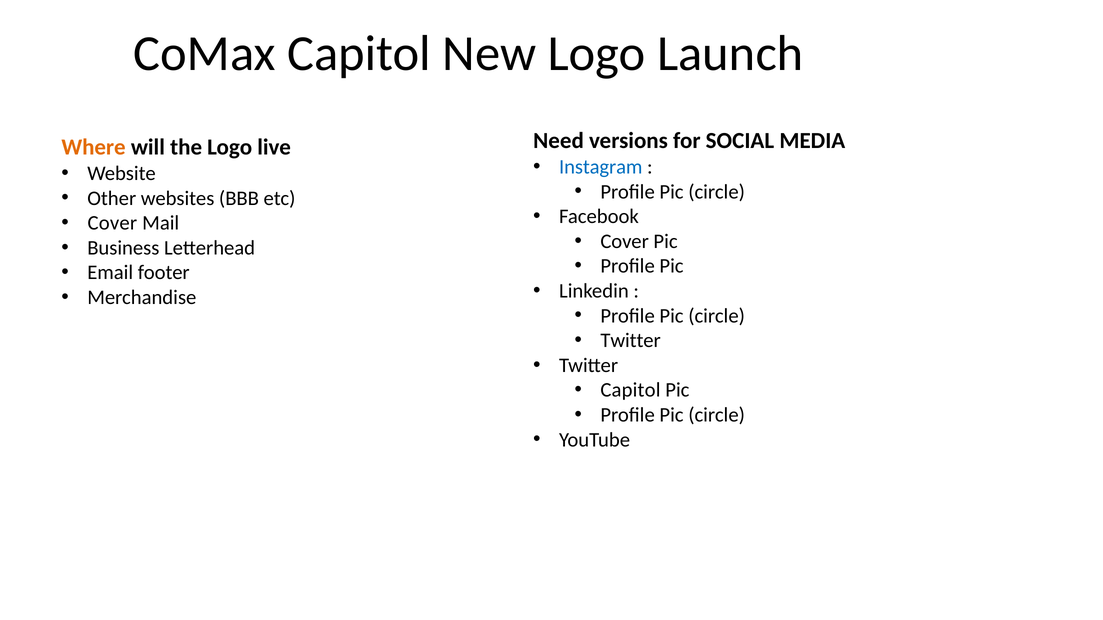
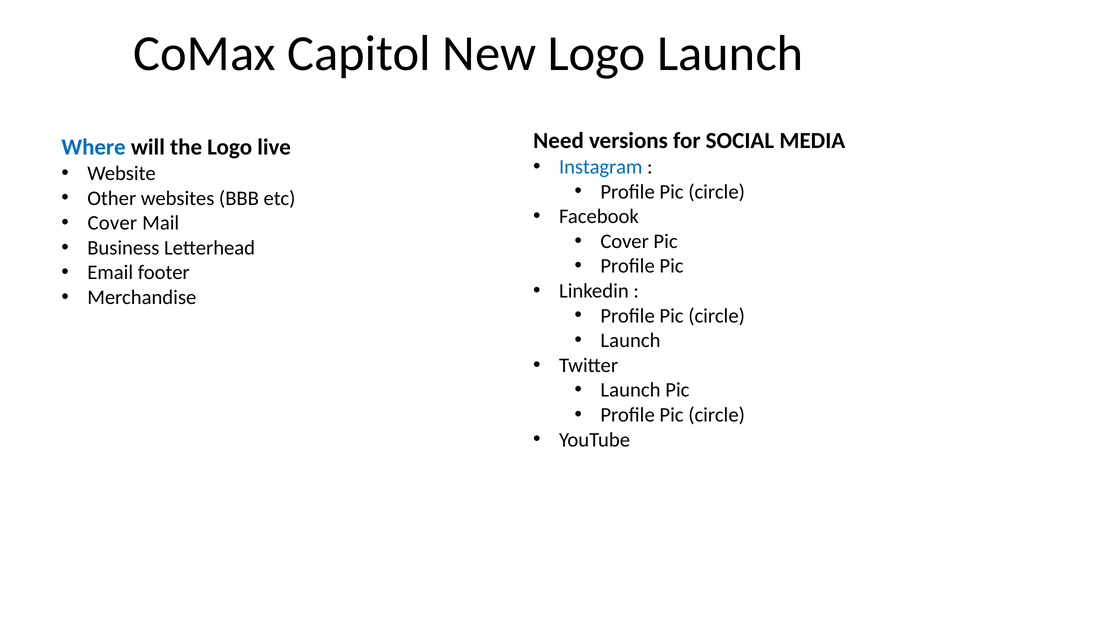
Where colour: orange -> blue (94, 148)
Twitter: Twitter -> Launch (631, 341)
Capitol: Capitol -> Launch (631, 390)
